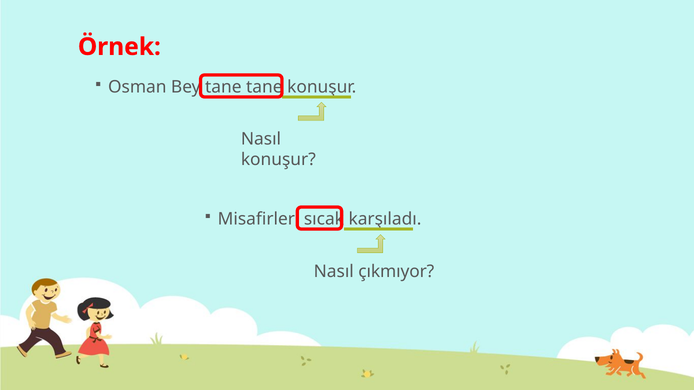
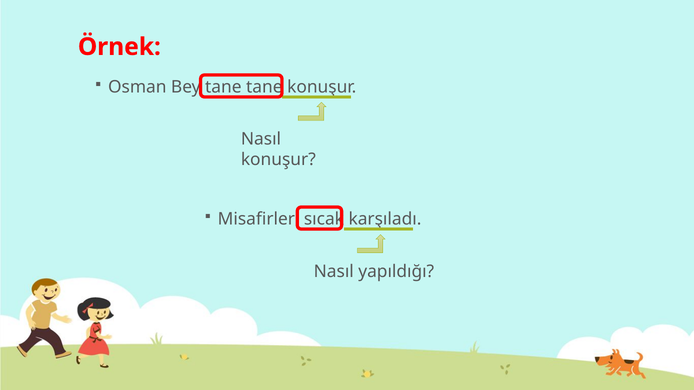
çıkmıyor: çıkmıyor -> yapıldığı (396, 272)
